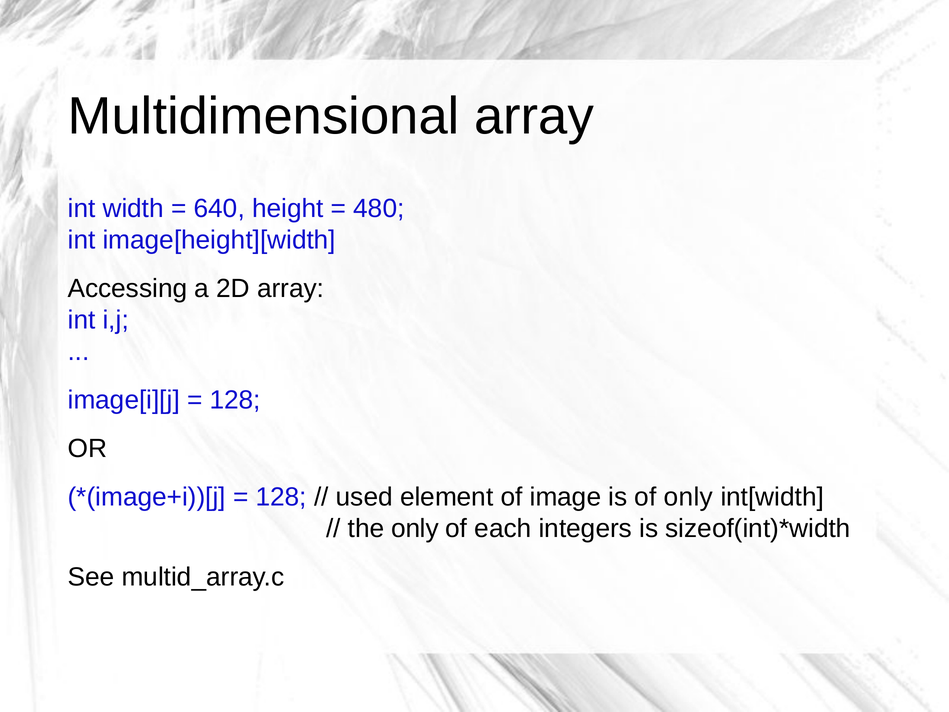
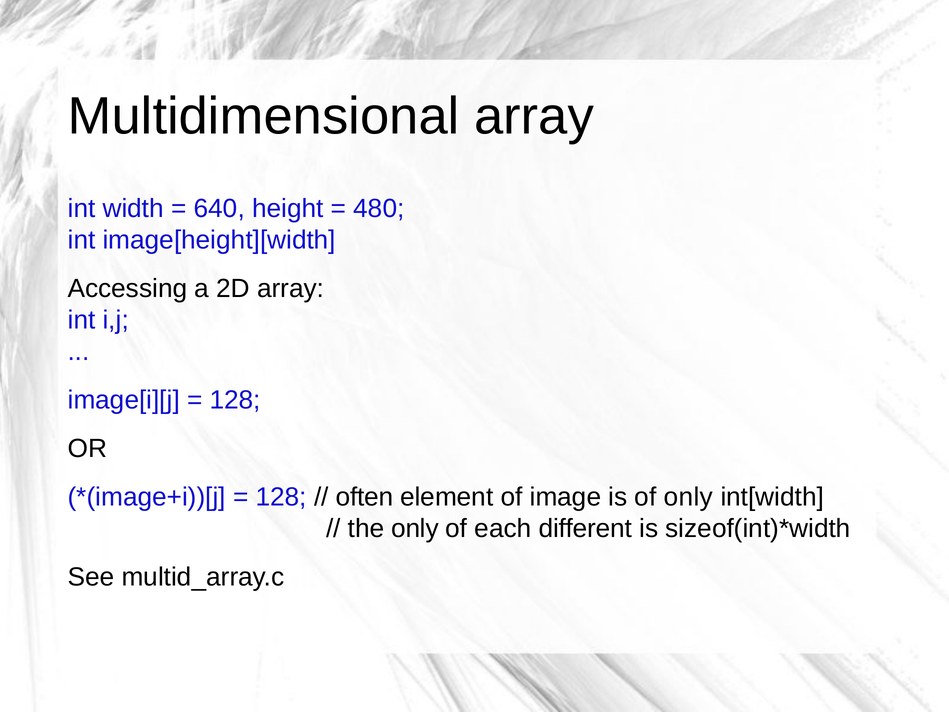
used: used -> often (364, 497)
integers: integers -> different (585, 528)
